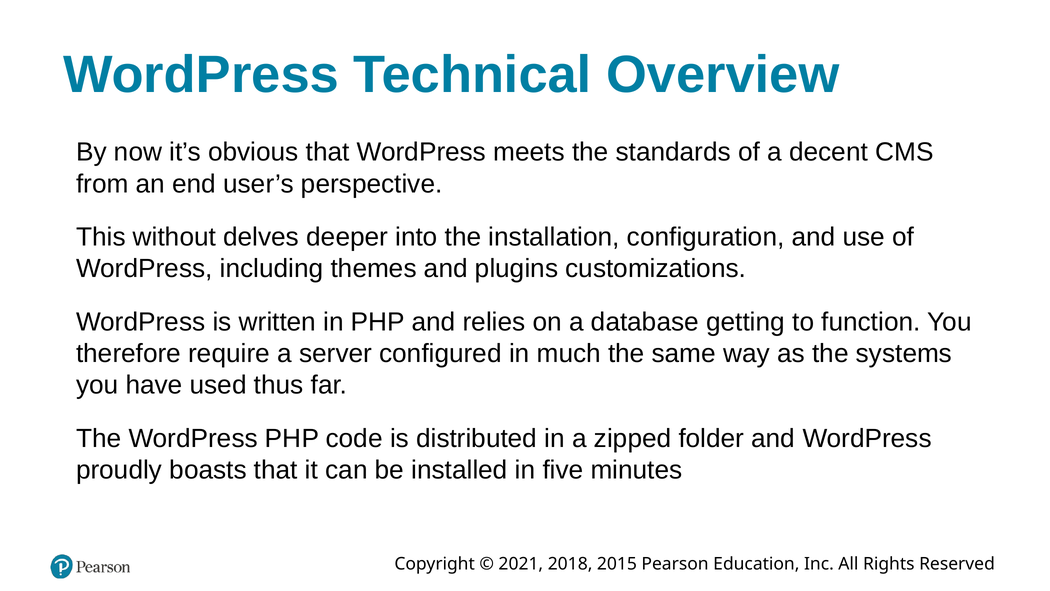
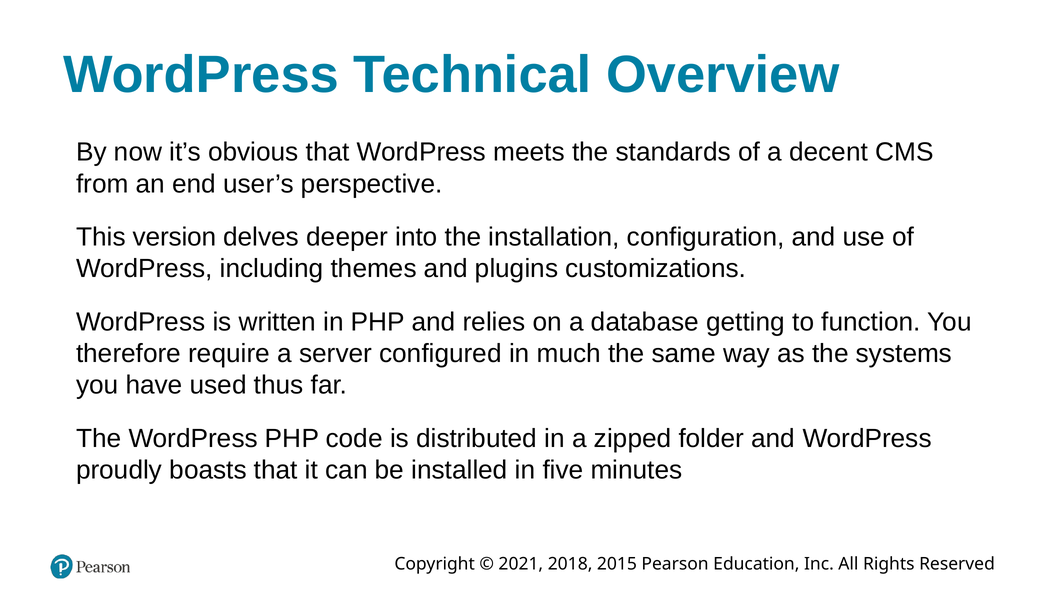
without: without -> version (175, 237)
